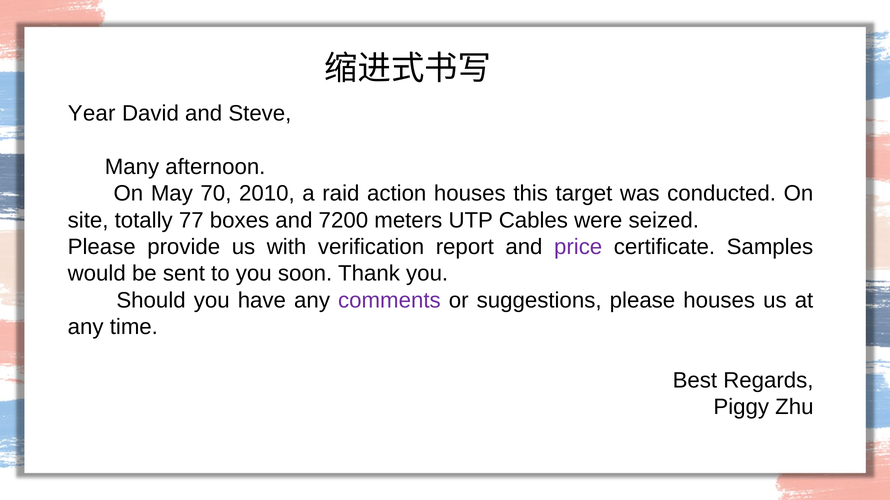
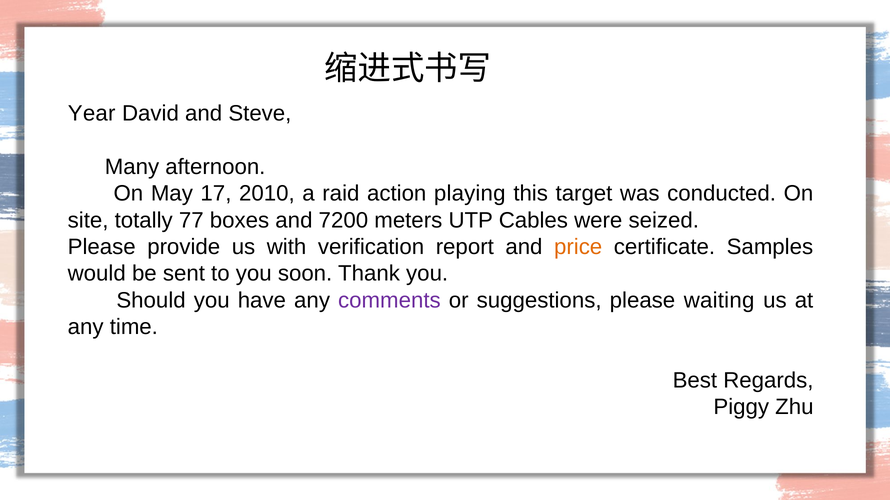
70: 70 -> 17 (216, 194)
action houses: houses -> playing (470, 194)
price colour: purple -> orange (578, 247)
please houses: houses -> waiting (719, 301)
